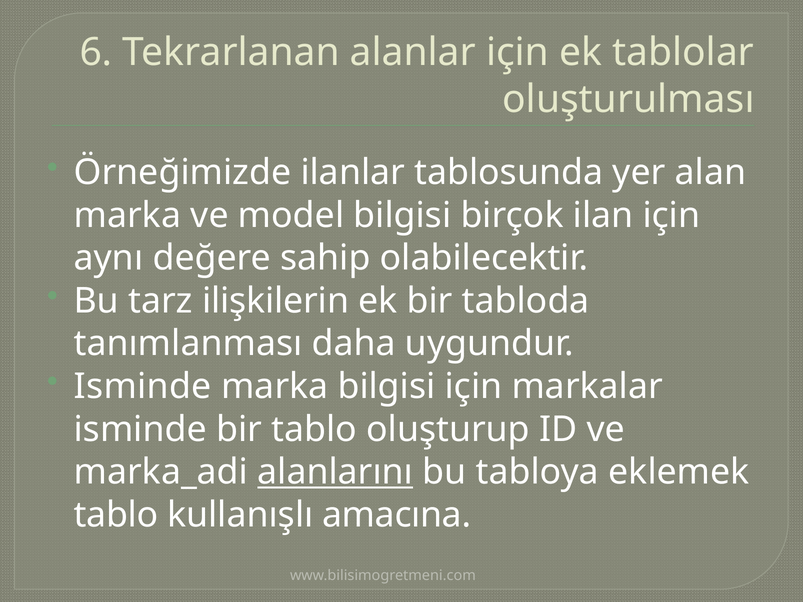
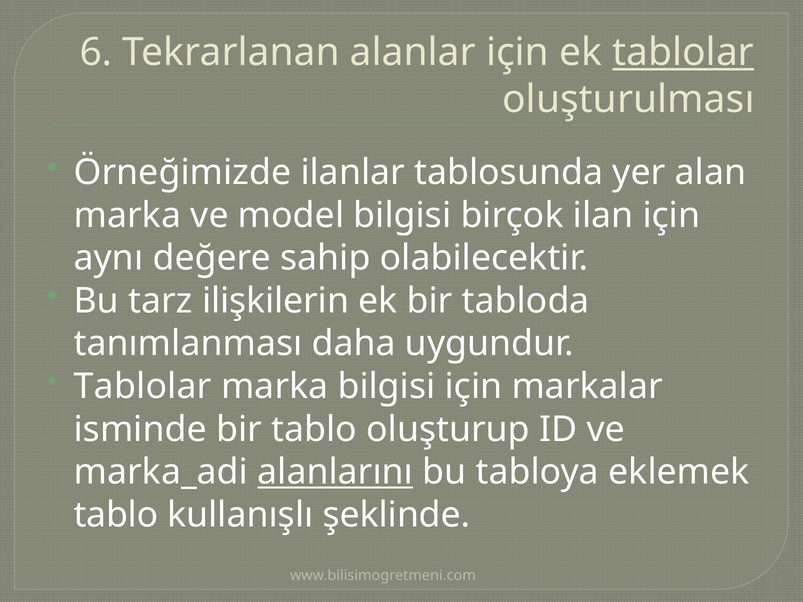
tablolar underline: none -> present (683, 52)
Isminde: Isminde -> Tablolar (143, 387)
amacına: amacına -> şeklinde (397, 515)
